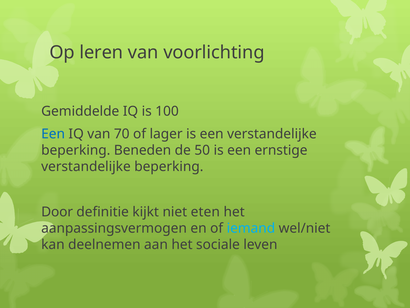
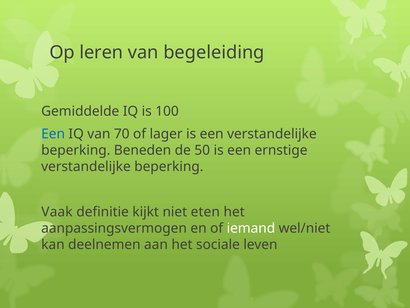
voorlichting: voorlichting -> begeleiding (214, 52)
Door: Door -> Vaak (57, 212)
iemand colour: light blue -> white (251, 228)
